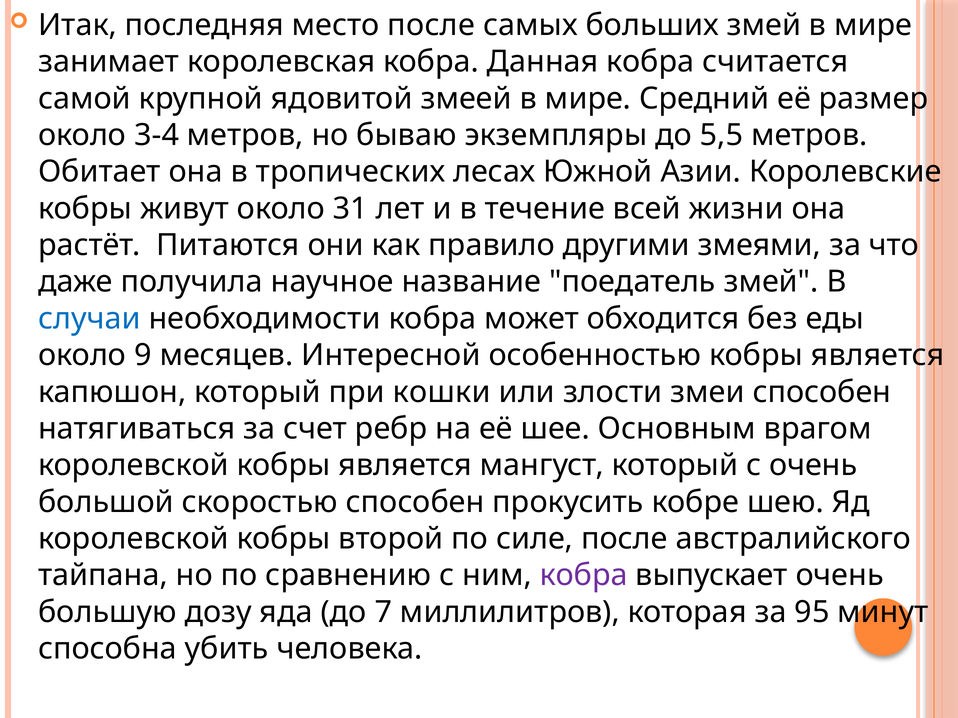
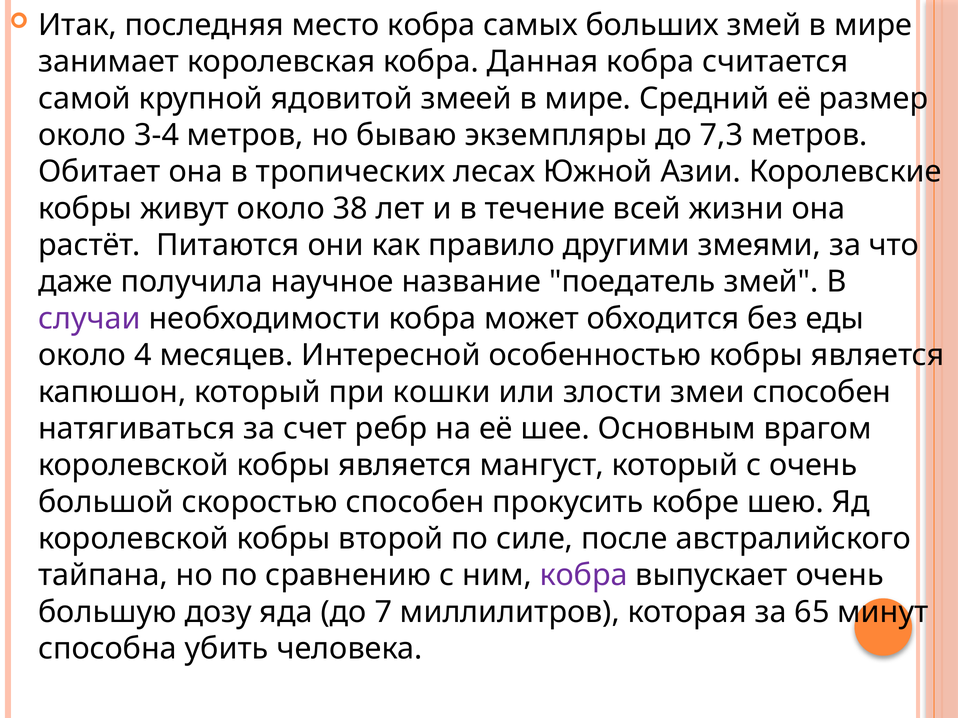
место после: после -> кобра (431, 25)
5,5: 5,5 -> 7,3 (722, 135)
31: 31 -> 38 (350, 209)
случаи colour: blue -> purple (89, 319)
9: 9 -> 4 (143, 355)
95: 95 -> 65 (812, 612)
